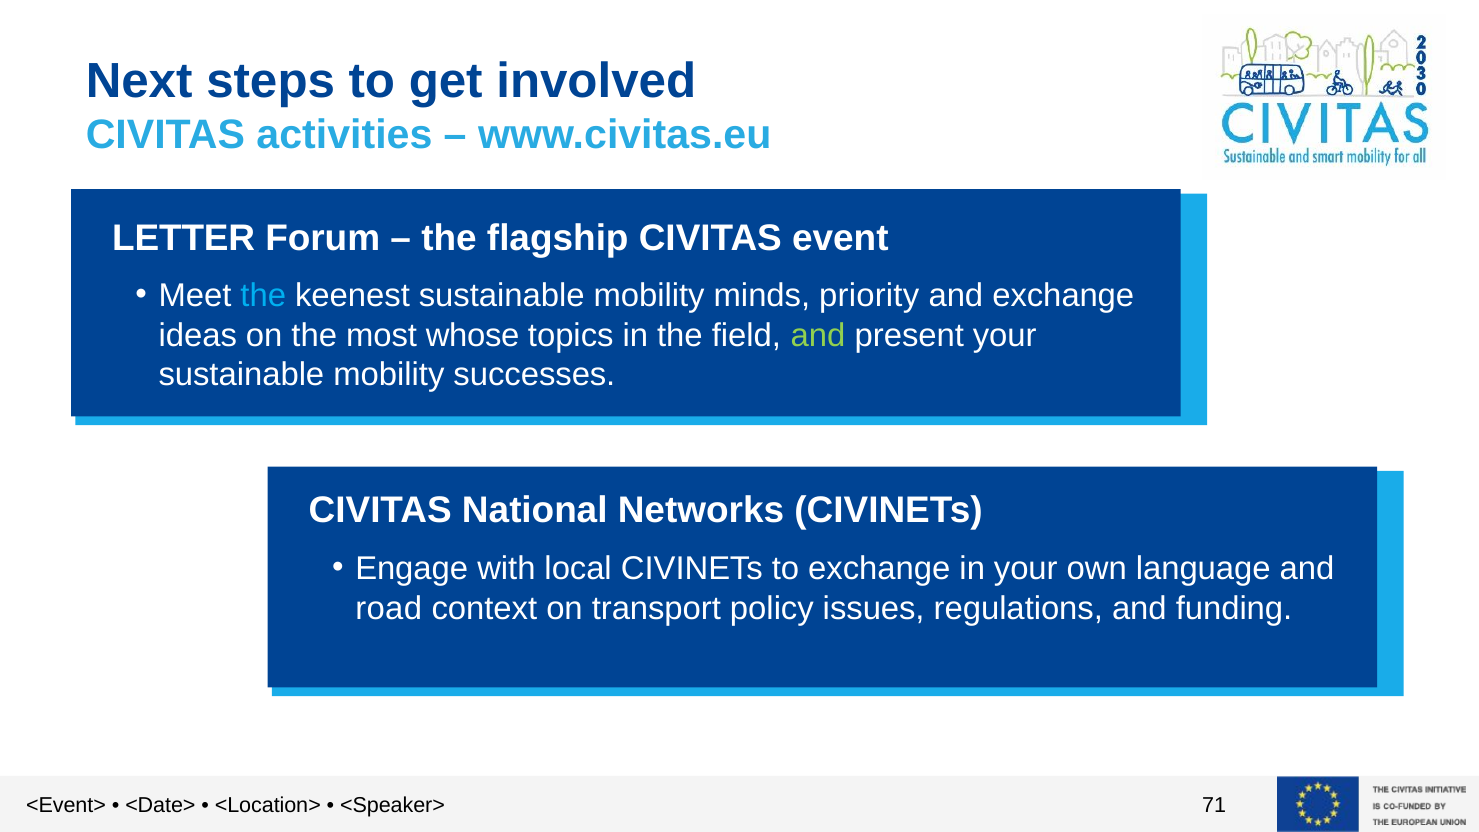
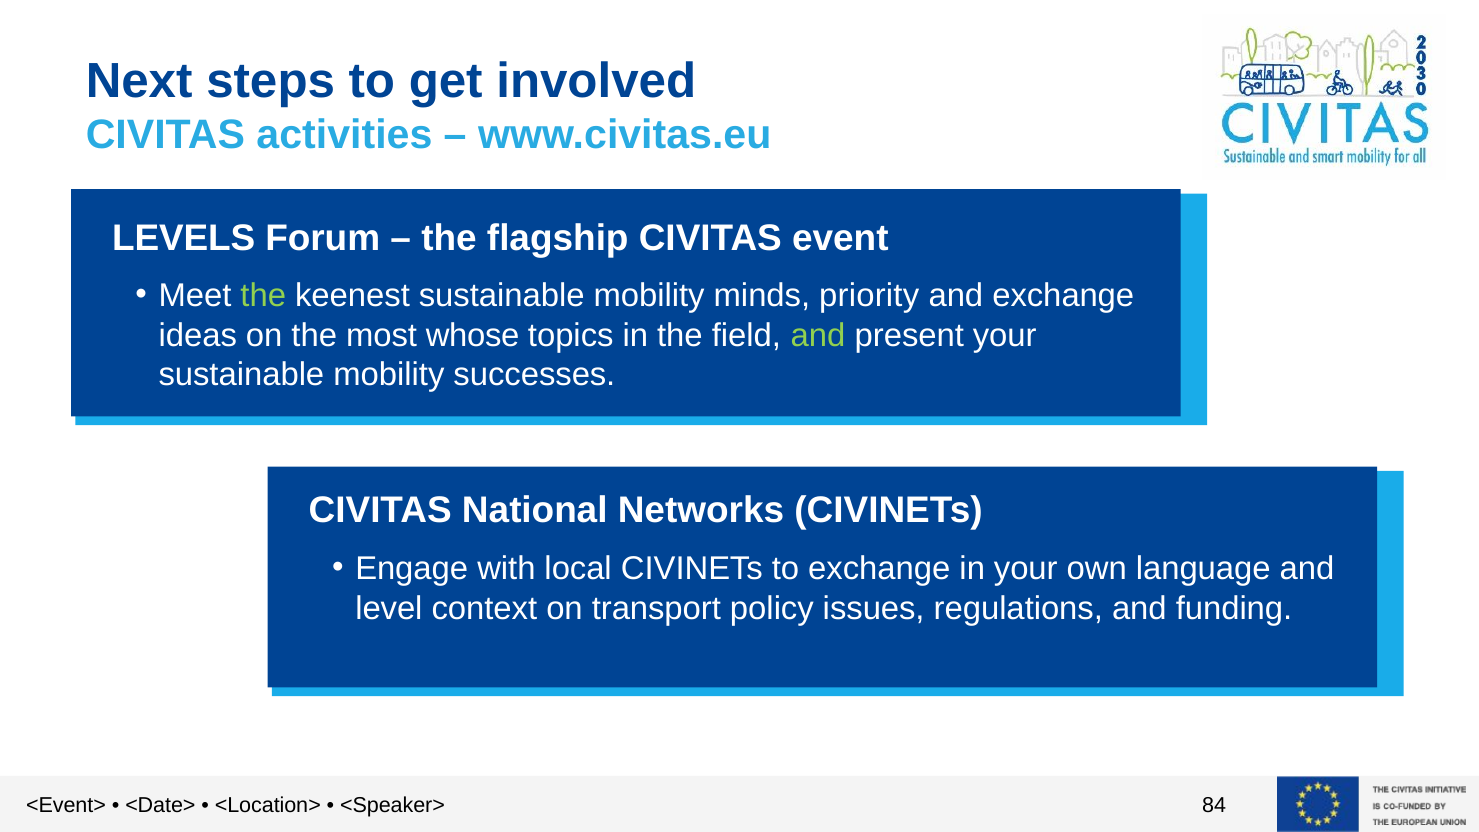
LETTER: LETTER -> LEVELS (184, 238)
the colour: light blue -> light green (263, 296)
road: road -> level (389, 608)
71: 71 -> 84 (1214, 806)
